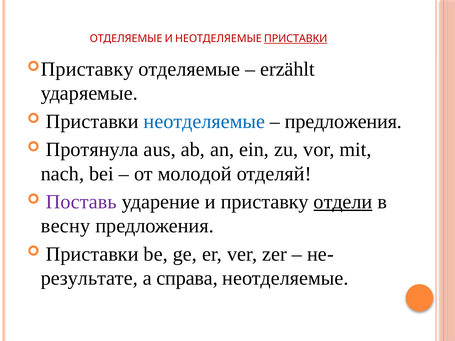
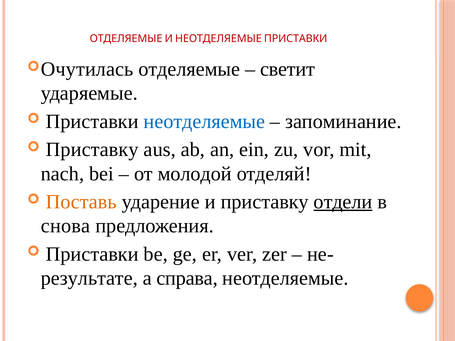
ПРИСТАВКИ underline: present -> none (296, 39)
Приставку: Приставку -> Очутилась (87, 69)
erzählt: erzählt -> светит (288, 69)
предложения: предложения -> запоминание (343, 121)
Протянула: Протянула -> Приставку (92, 150)
Поставь colour: purple -> orange (81, 202)
весну: весну -> снова (66, 226)
